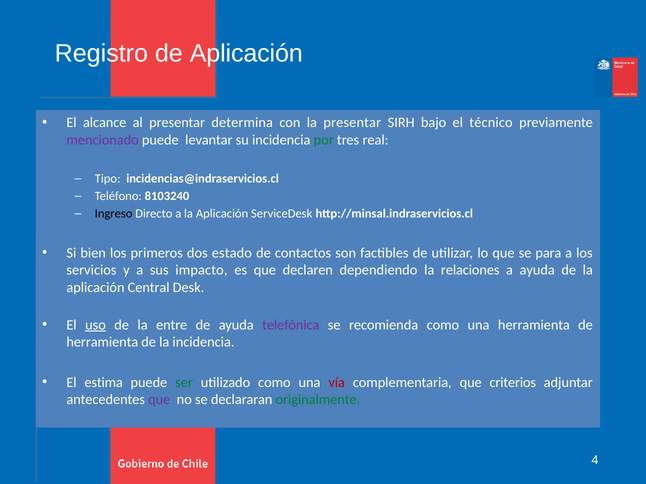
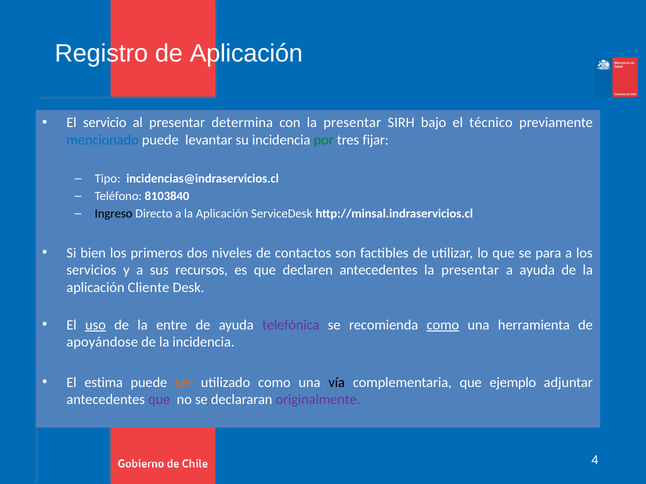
alcance: alcance -> servicio (105, 123)
mencionado colour: purple -> blue (103, 140)
real: real -> fijar (376, 140)
8103240: 8103240 -> 8103840 (167, 196)
estado: estado -> niveles (232, 253)
impacto: impacto -> recursos (202, 270)
declaren dependiendo: dependiendo -> antecedentes (379, 270)
relaciones: relaciones -> presentar (470, 270)
Central: Central -> Cliente (149, 288)
como underline: none -> present (443, 325)
herramienta: herramienta -> apoyándose (102, 343)
ser colour: green -> orange (184, 383)
vía colour: red -> black (337, 383)
criterios: criterios -> ejemplo (513, 383)
originalmente colour: green -> purple (318, 400)
